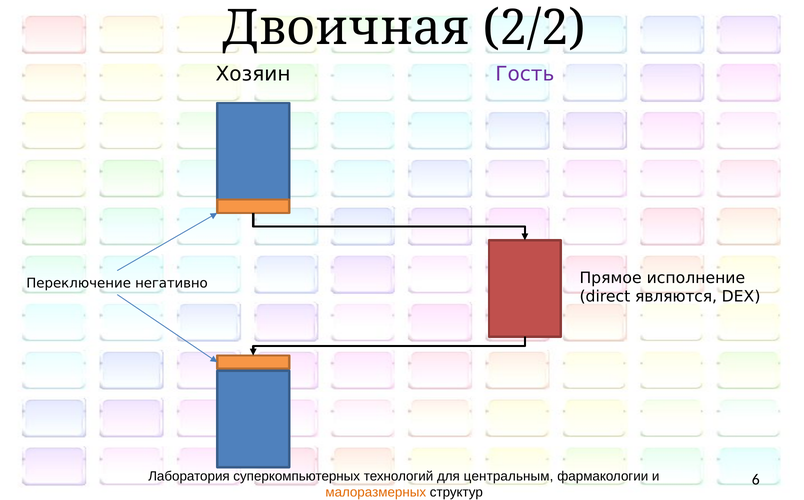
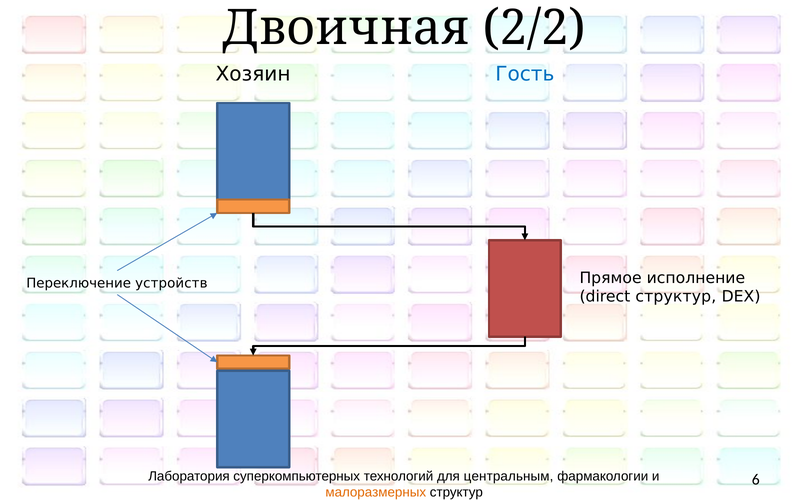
Гость colour: purple -> blue (525, 74)
негативно: негативно -> устройств (171, 284)
direct являются: являются -> структур (676, 297)
